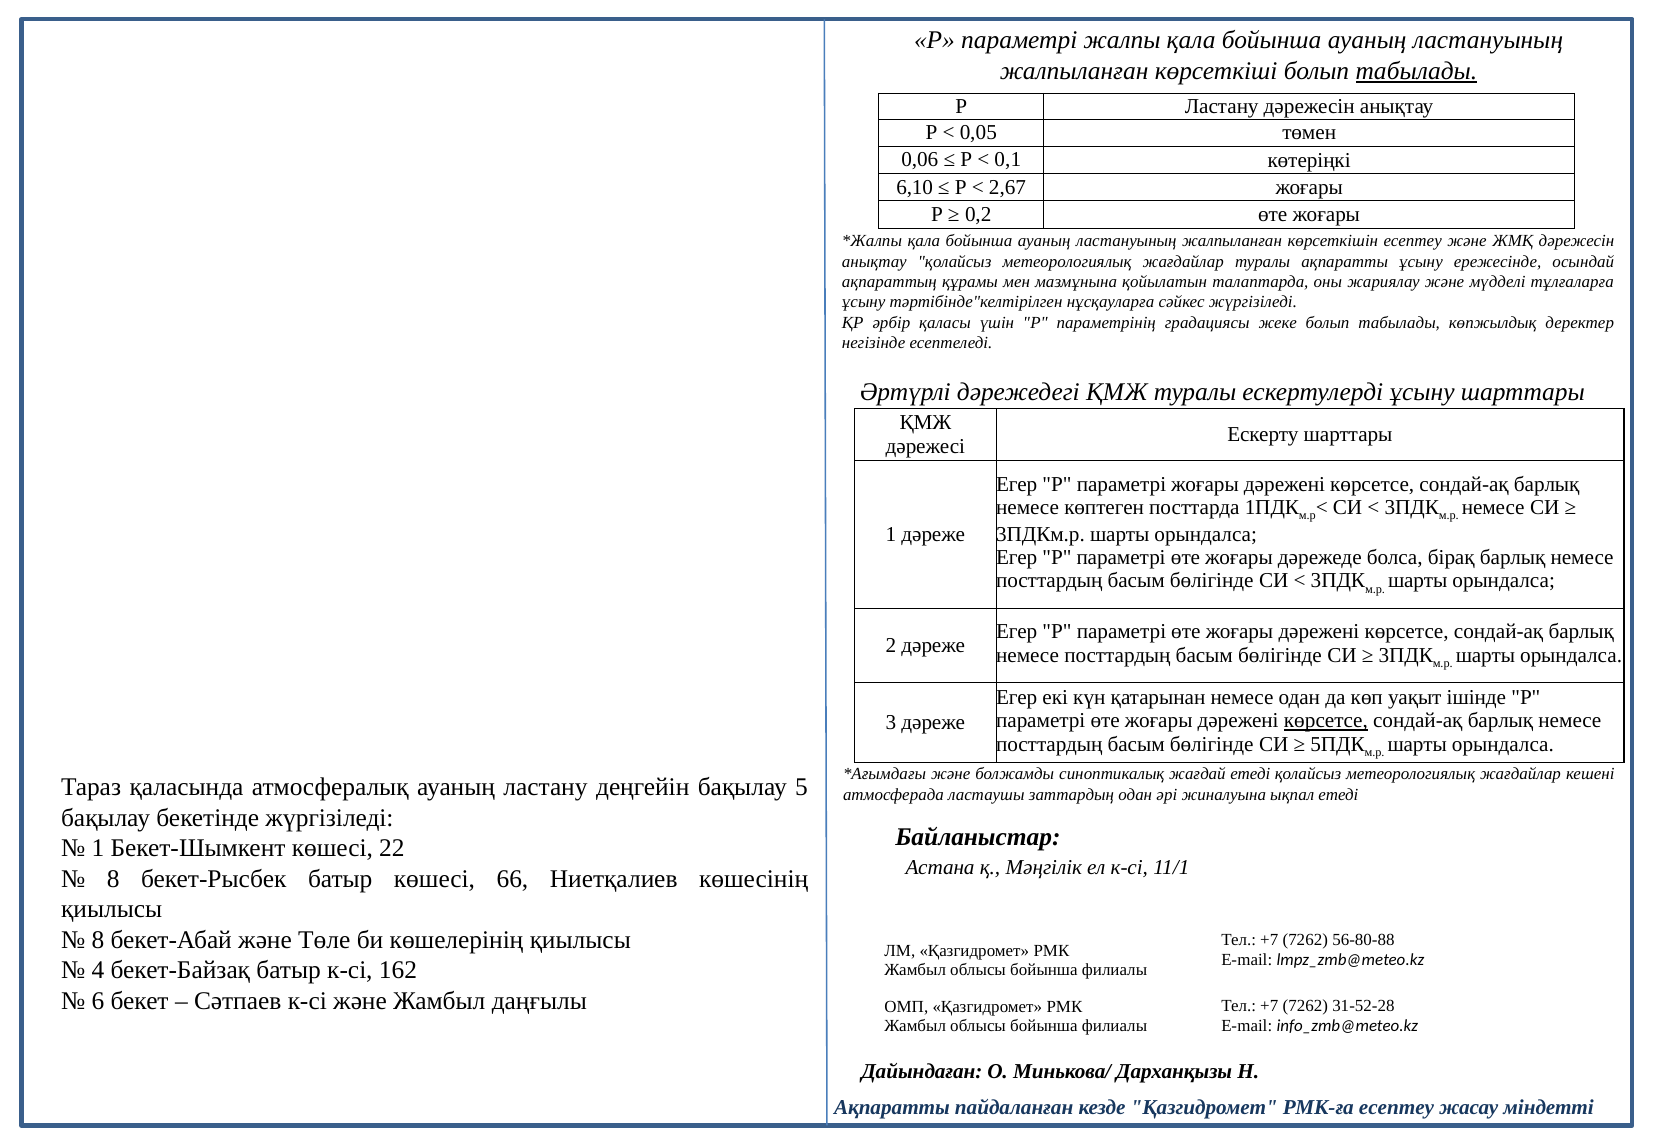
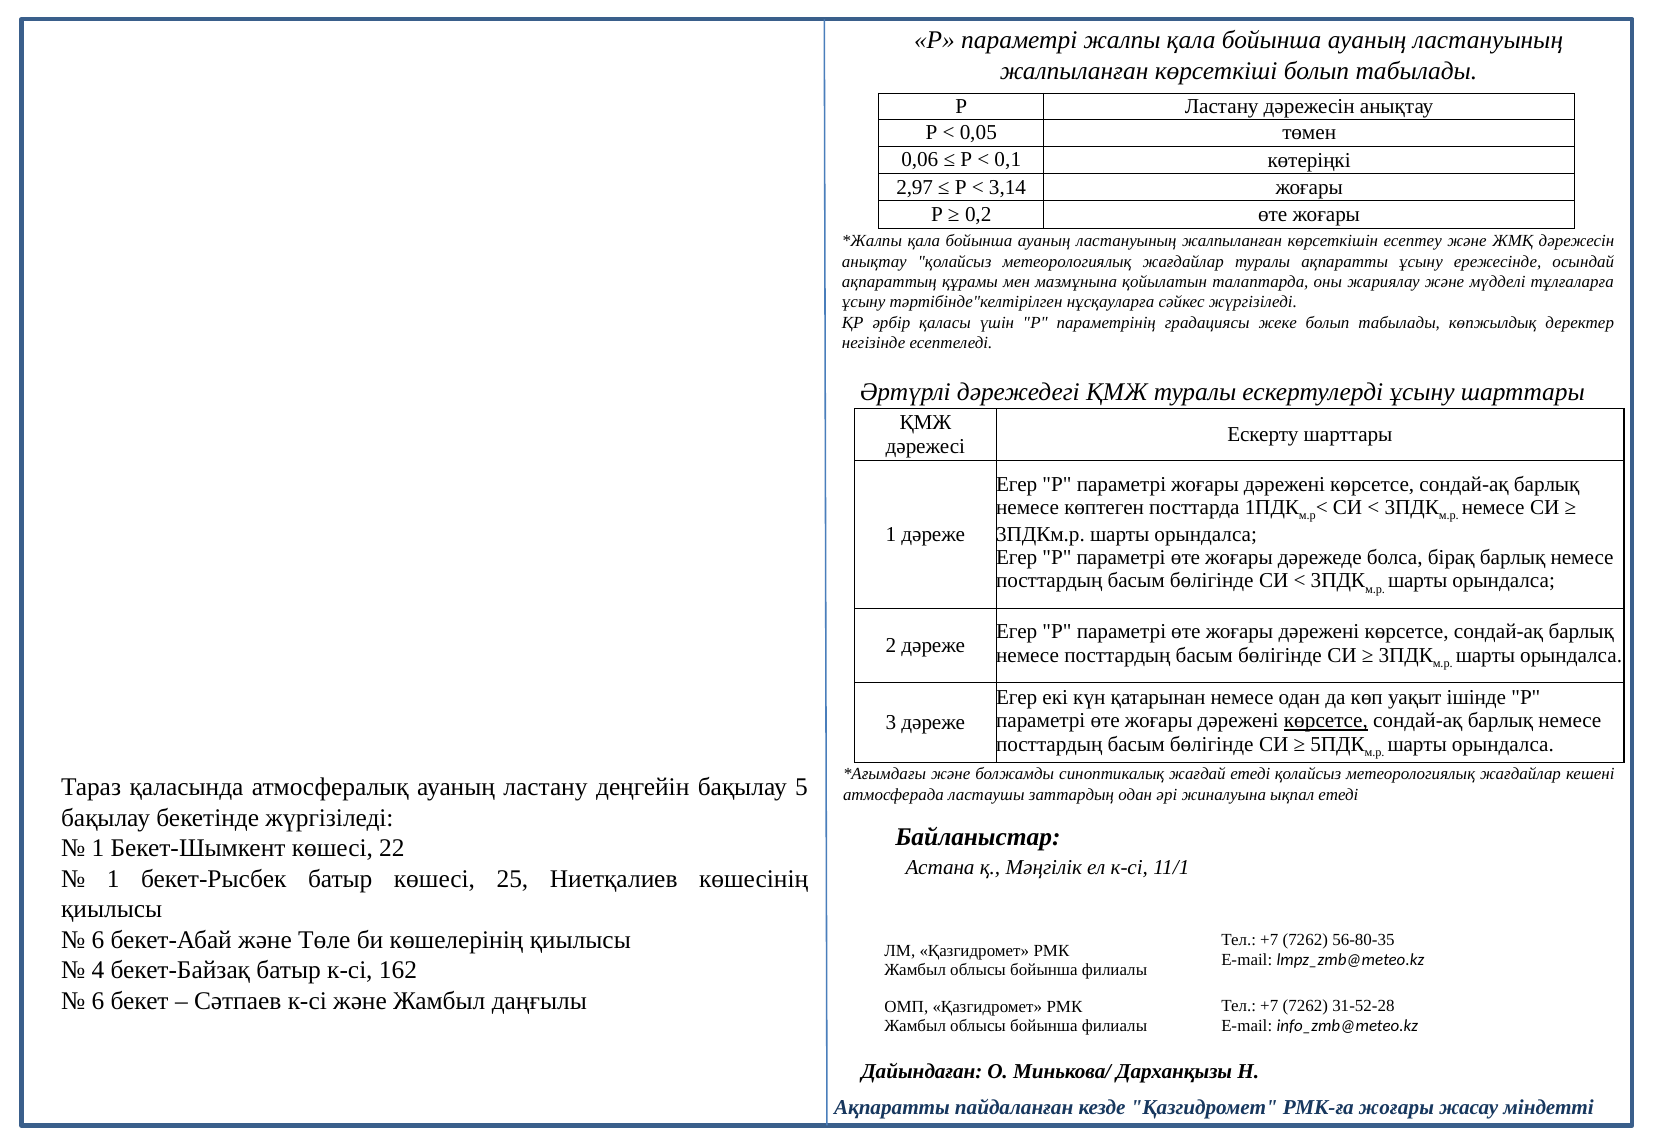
табылады underline: present -> none (1416, 71)
6,10: 6,10 -> 2,97 (915, 187)
2,67: 2,67 -> 3,14 (1007, 187)
8: 8 -> 1 (113, 879)
66: 66 -> 25 (512, 879)
8: 8 -> 6 (98, 940)
56-80-88: 56-80-88 -> 56-80-35 (1363, 940)
РМК-ға есептеу: есептеу -> жоғары (1396, 1108)
